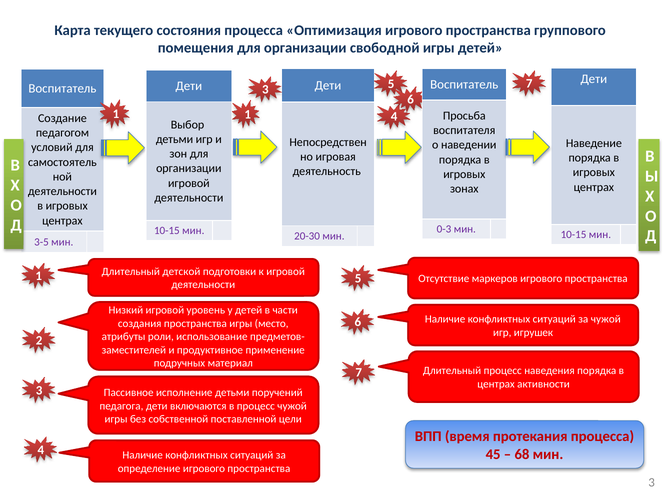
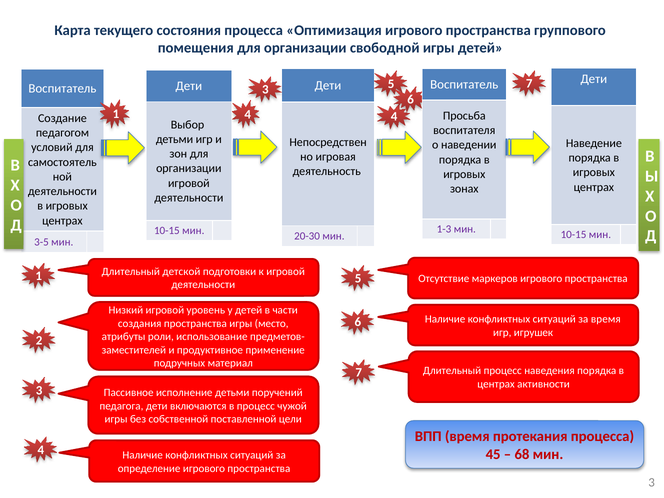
1 1: 1 -> 4 (248, 114)
0-3: 0-3 -> 1-3 (444, 229)
за чужой: чужой -> время (606, 319)
